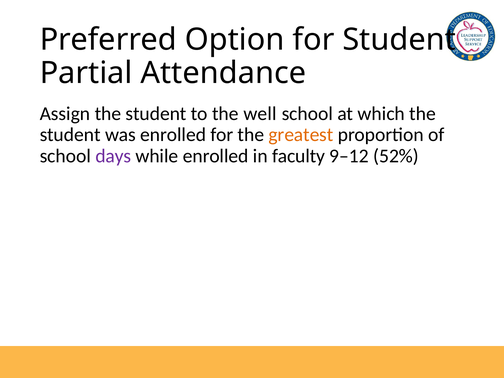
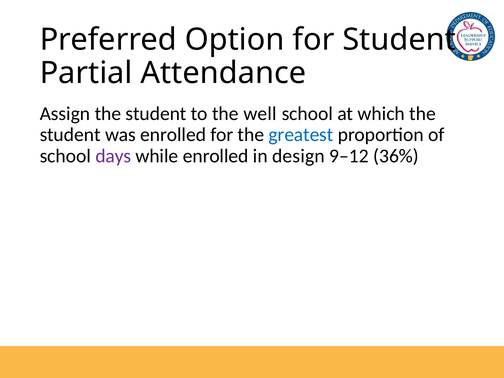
greatest colour: orange -> blue (301, 135)
faculty: faculty -> design (298, 156)
52%: 52% -> 36% (396, 156)
